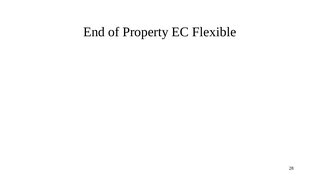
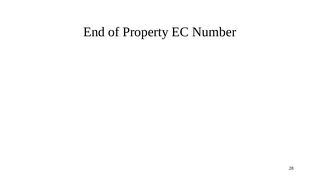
Flexible: Flexible -> Number (214, 32)
